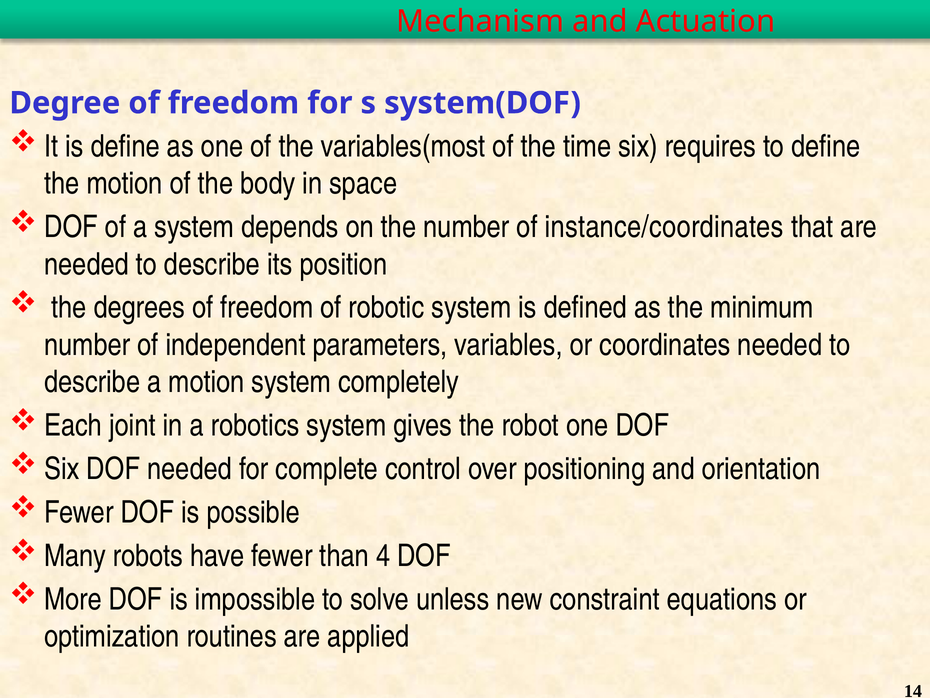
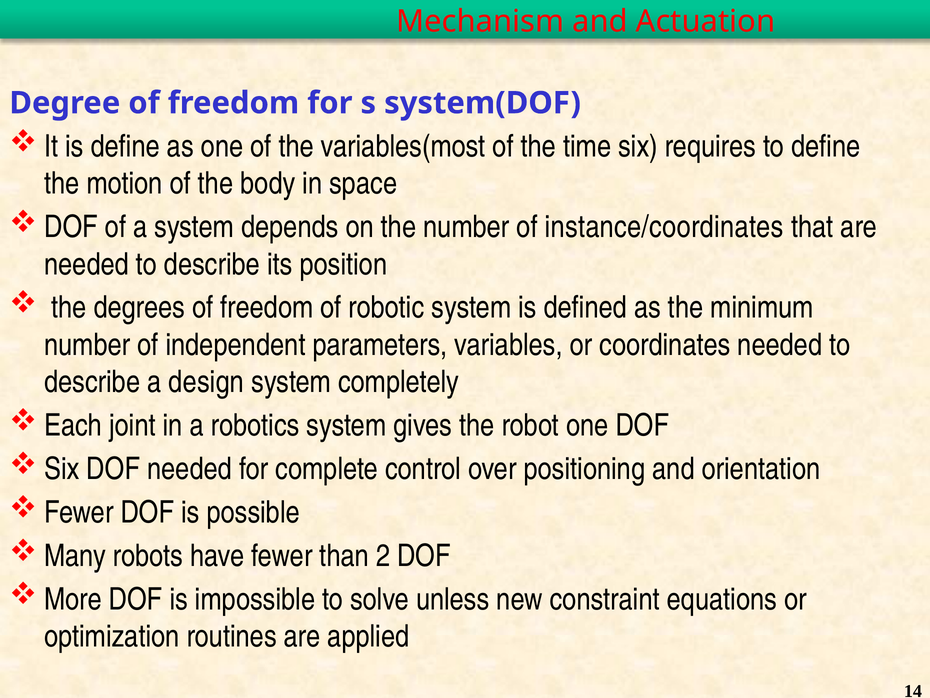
a motion: motion -> design (206, 382)
4: 4 -> 2 (383, 555)
